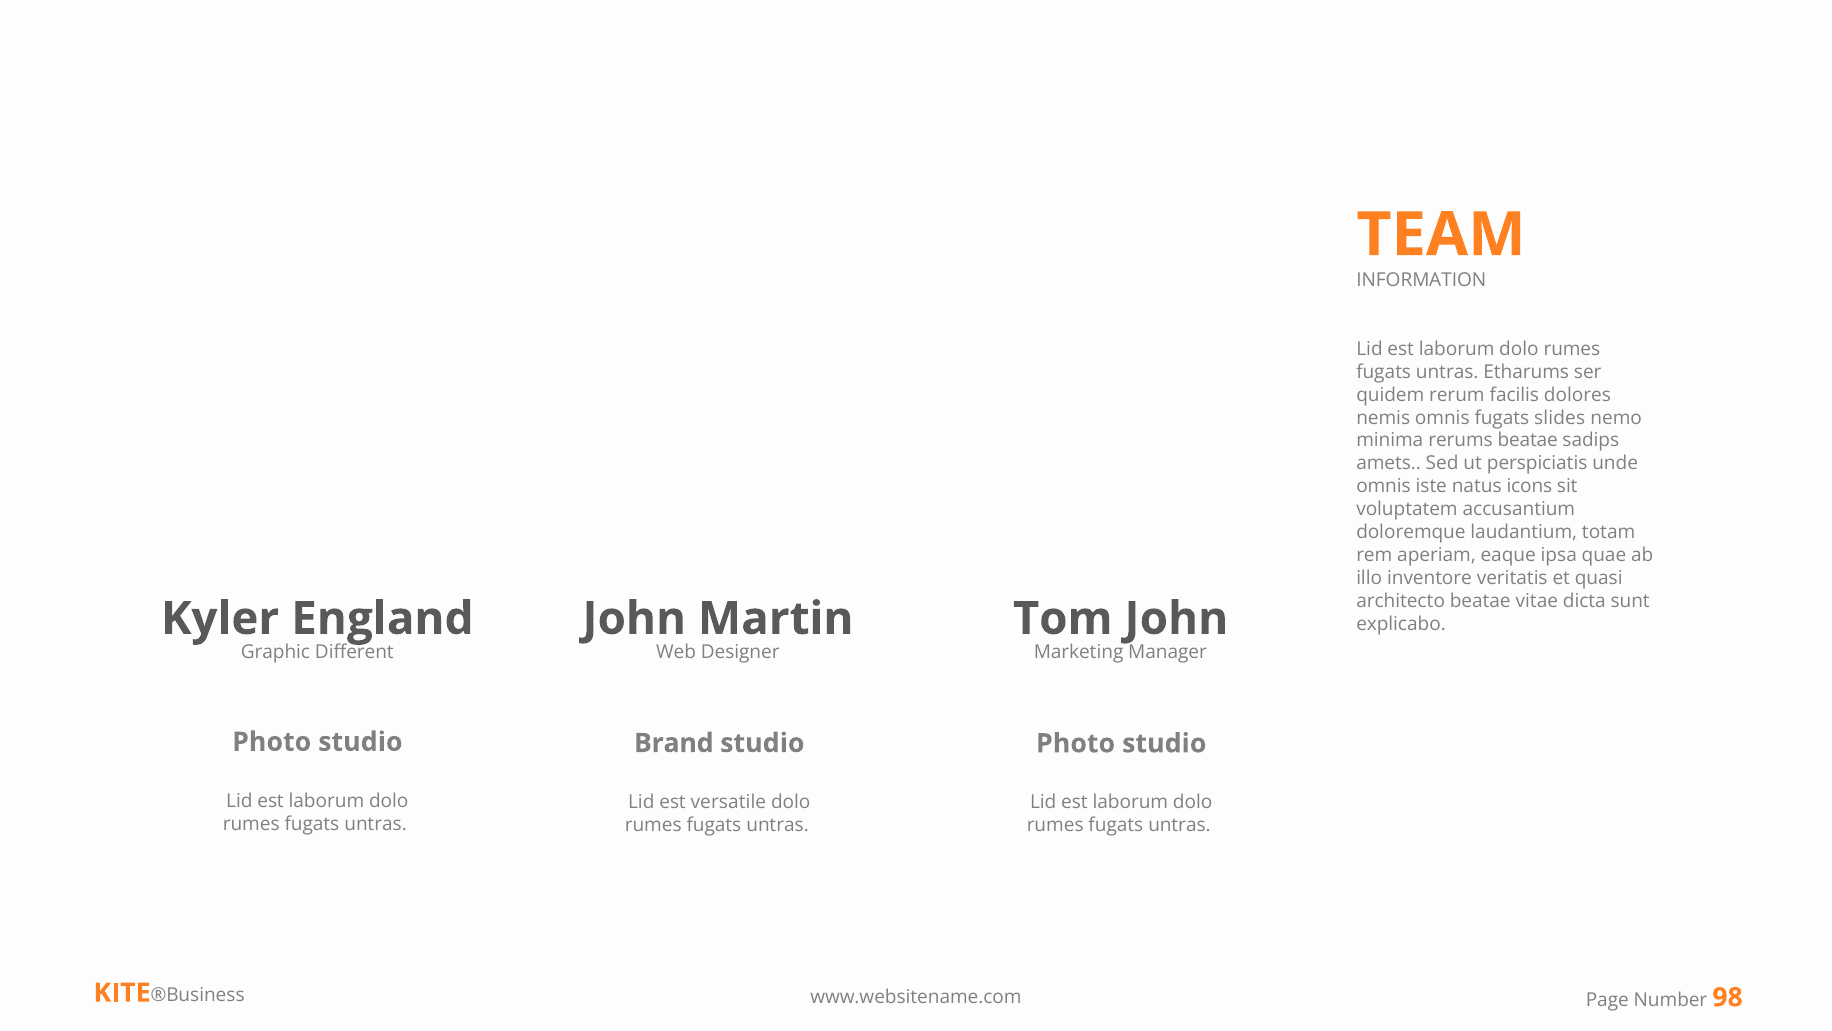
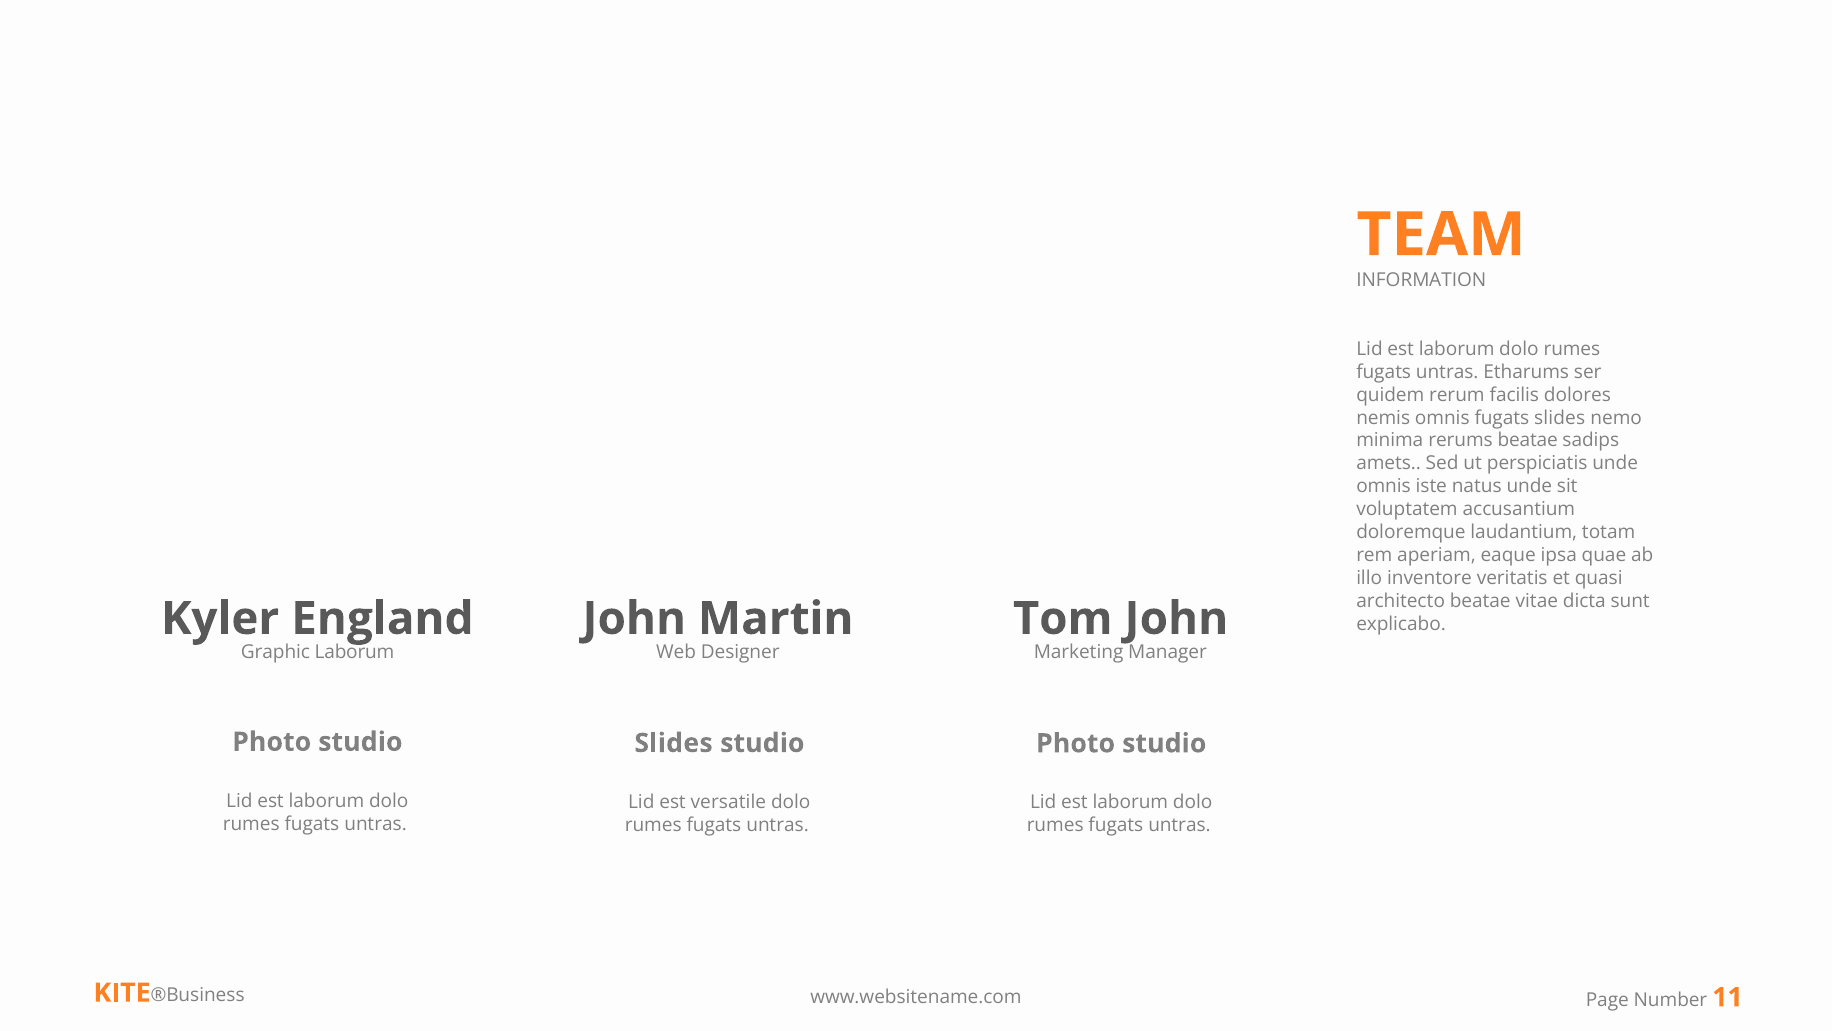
natus icons: icons -> unde (1529, 486)
Graphic Different: Different -> Laborum (354, 651)
Brand: Brand -> Slides (673, 743)
98: 98 -> 11 (1728, 997)
